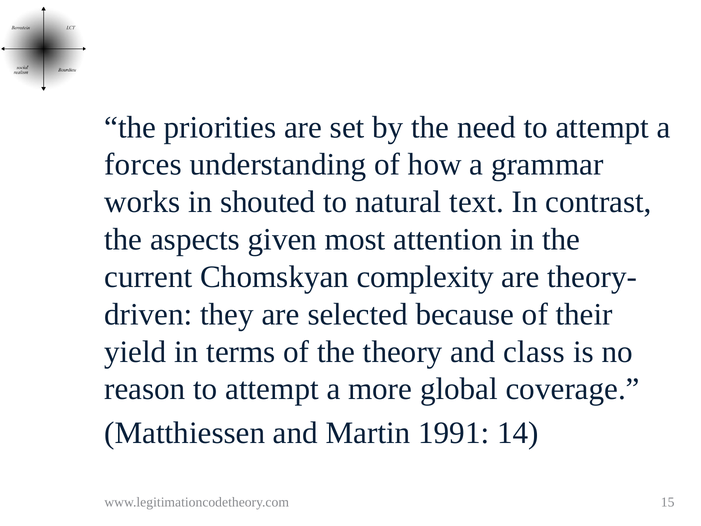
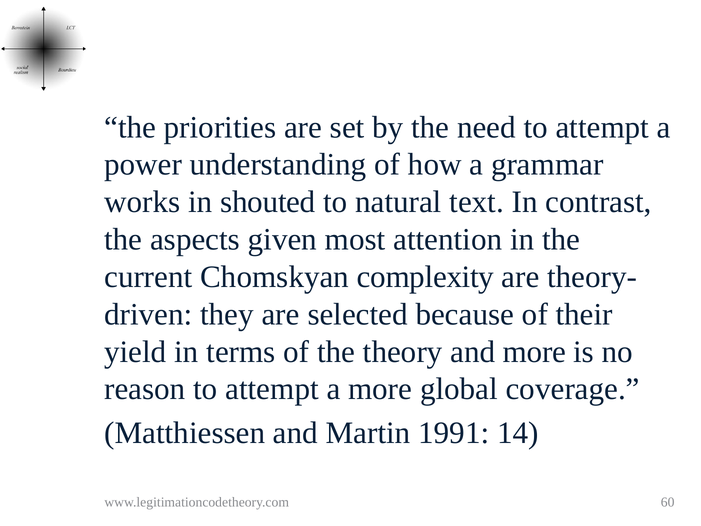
forces: forces -> power (143, 165)
and class: class -> more (534, 352)
15: 15 -> 60 (668, 502)
